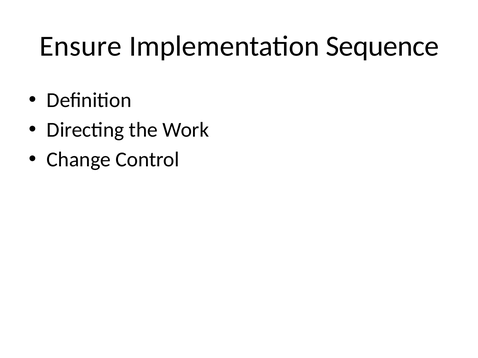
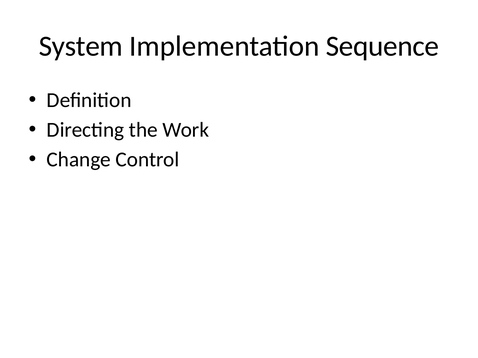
Ensure: Ensure -> System (81, 46)
